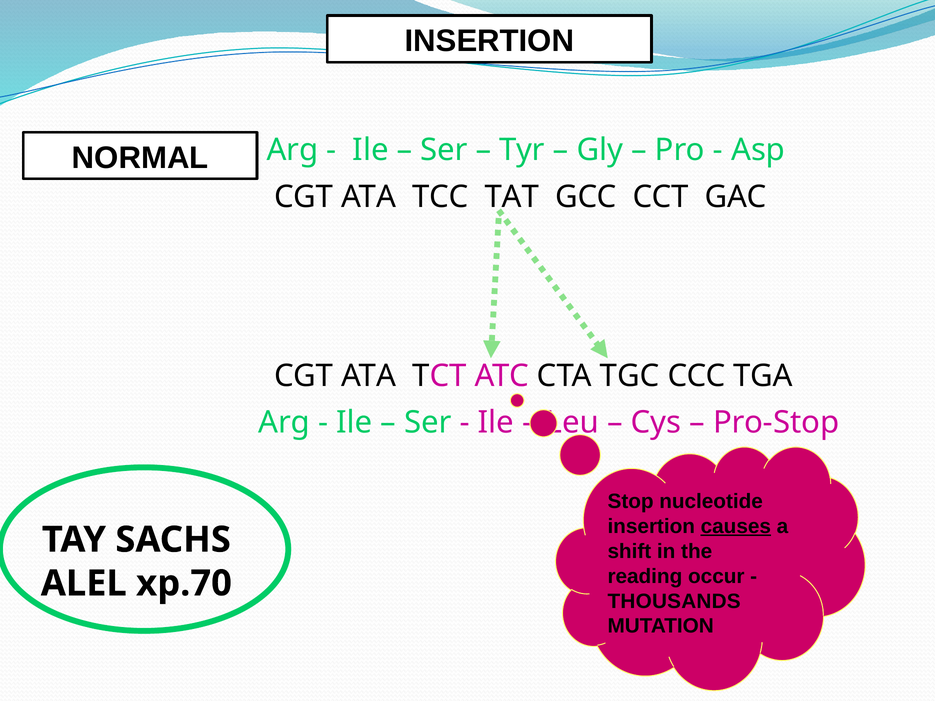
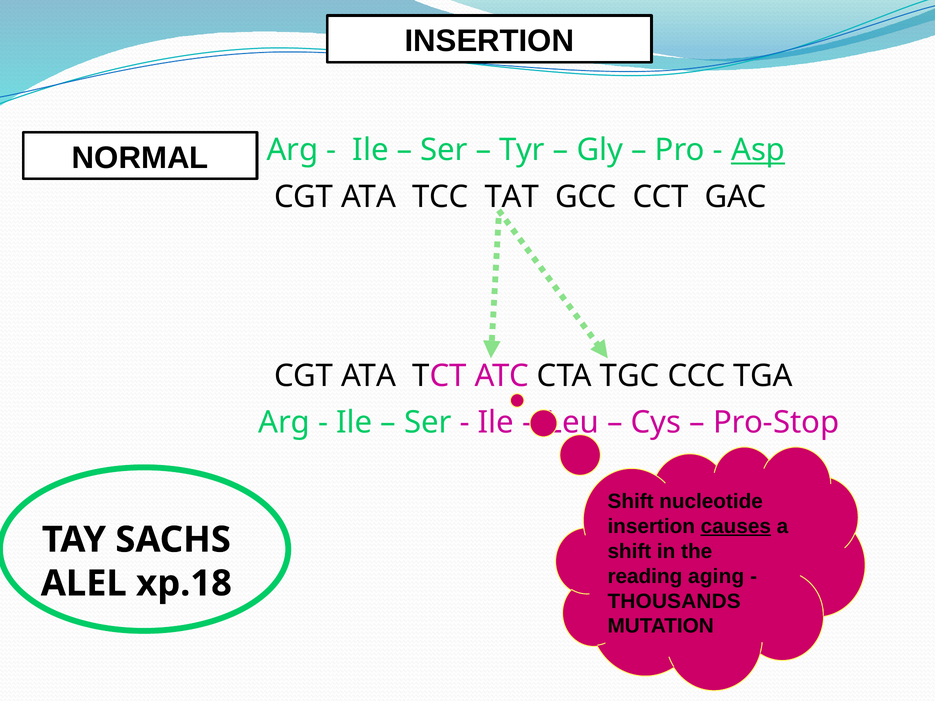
Asp underline: none -> present (758, 150)
Stop: Stop -> Shift (631, 502)
occur: occur -> aging (716, 576)
хр.70: хр.70 -> хр.18 (184, 584)
